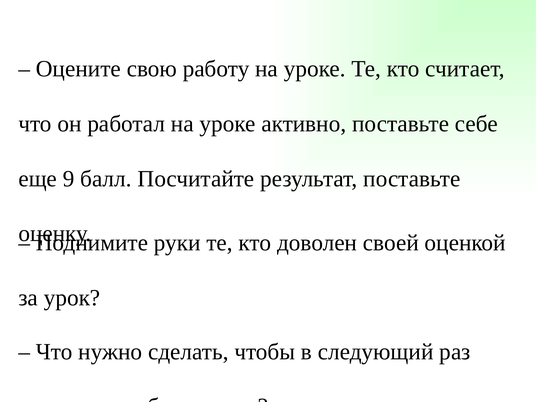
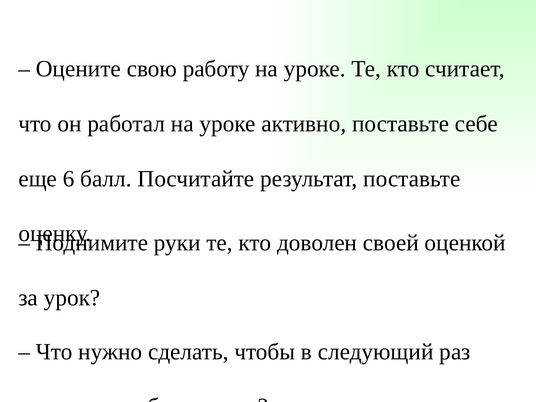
9: 9 -> 6 (69, 179)
